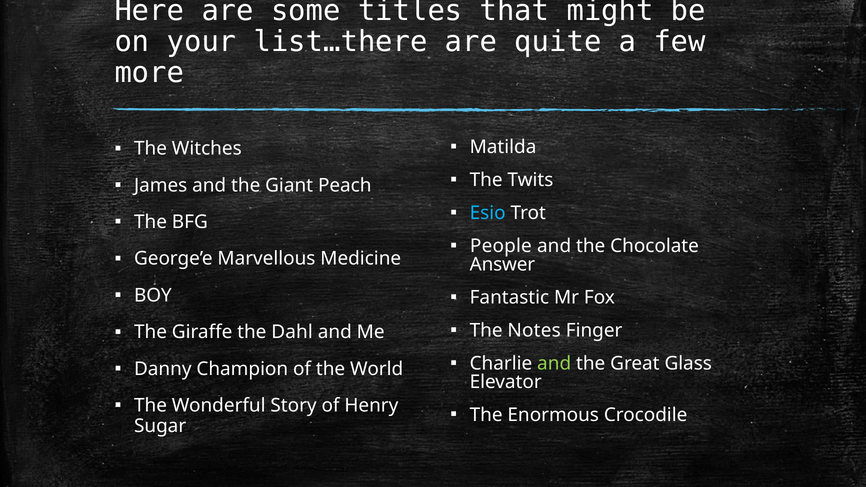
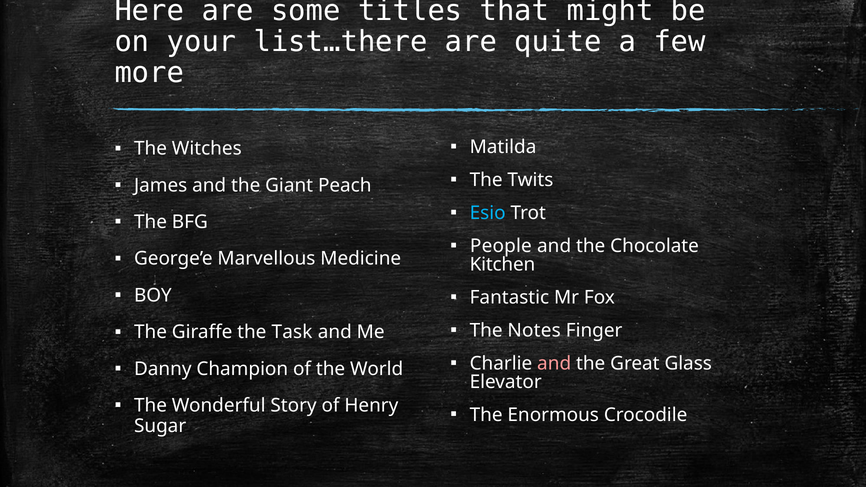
Answer: Answer -> Kitchen (502, 265)
Dahl: Dahl -> Task (292, 332)
and colour: light green -> pink (554, 364)
